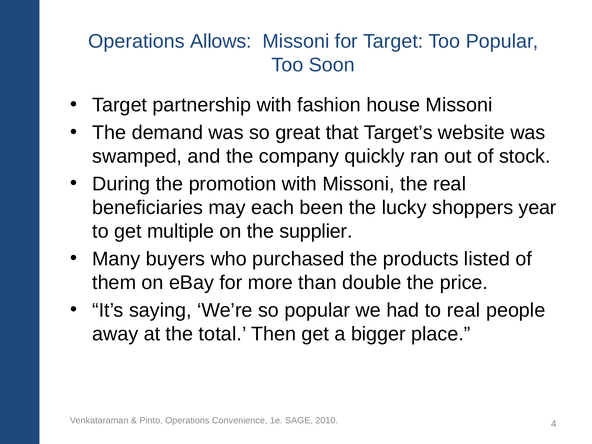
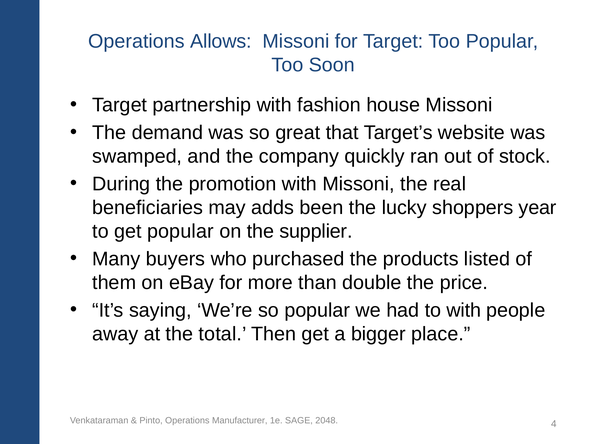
each: each -> adds (273, 208)
get multiple: multiple -> popular (180, 231)
to real: real -> with (464, 310)
Convenience: Convenience -> Manufacturer (240, 421)
2010: 2010 -> 2048 (327, 421)
